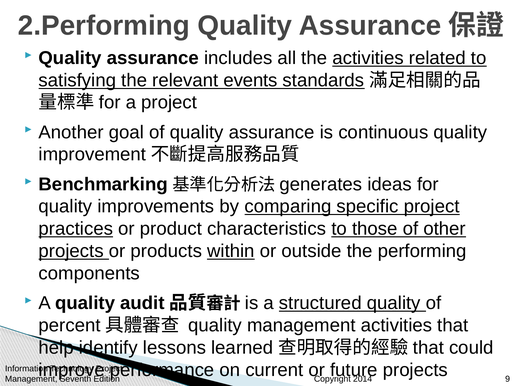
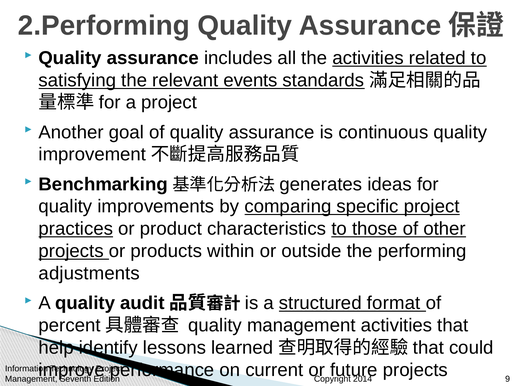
within underline: present -> none (231, 251)
components: components -> adjustments (89, 274)
structured quality: quality -> format (394, 303)
